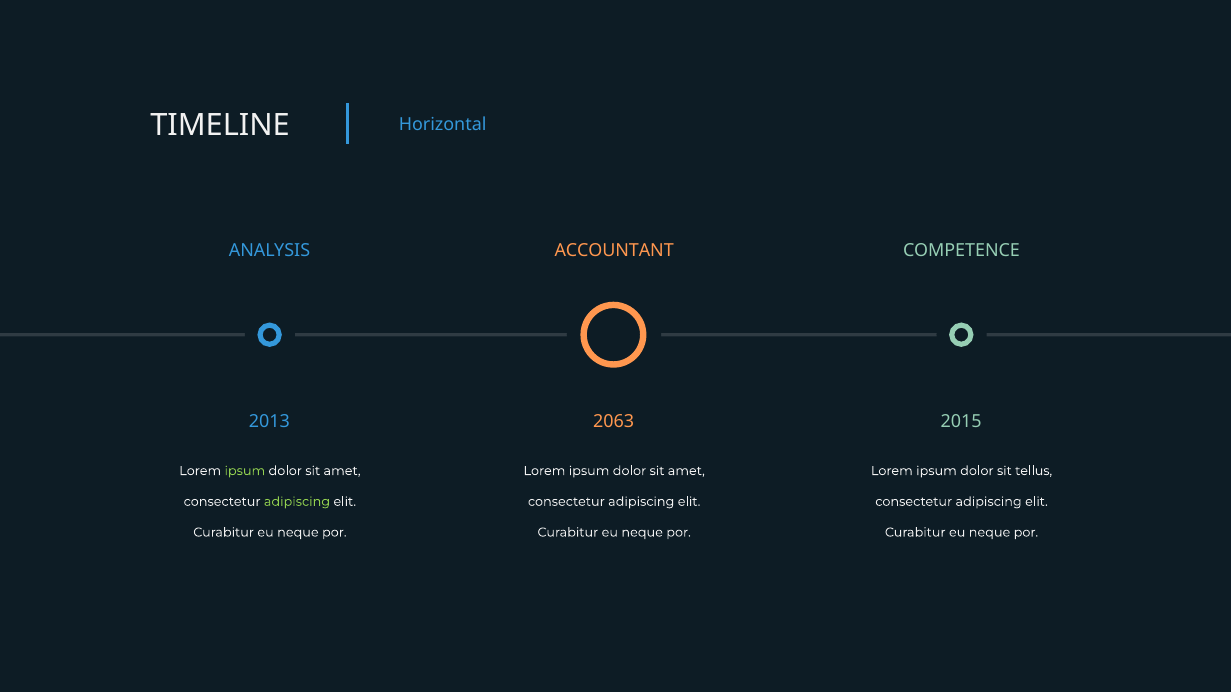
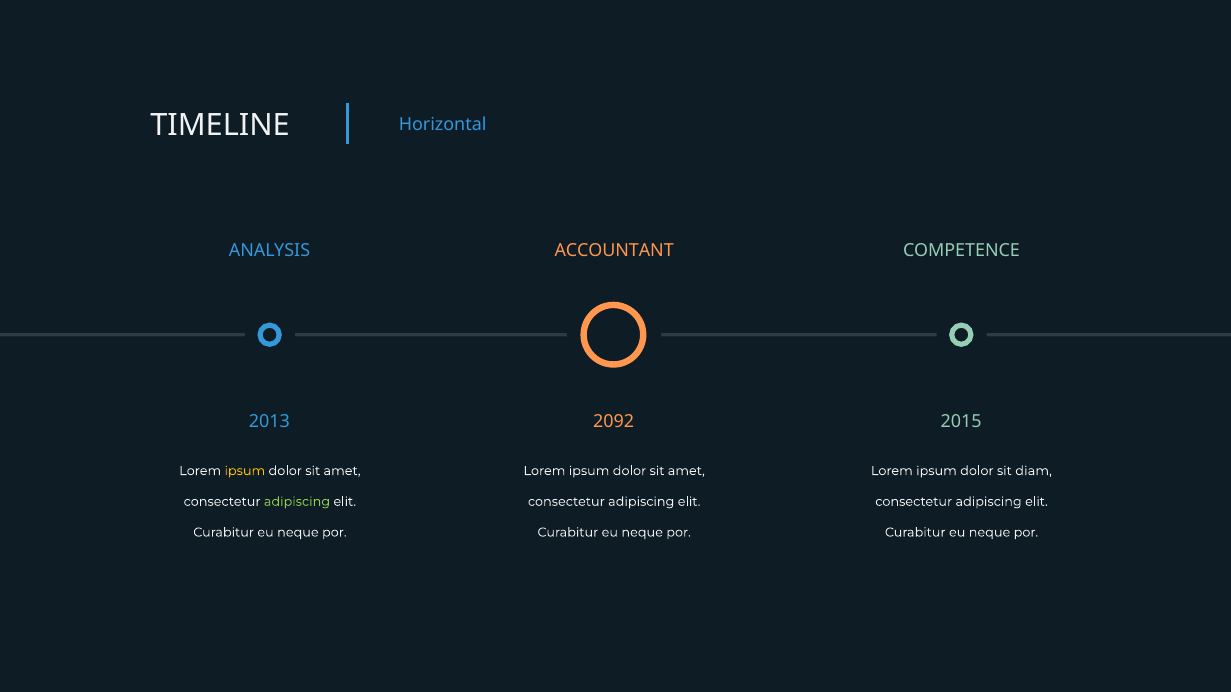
2063: 2063 -> 2092 (614, 421)
ipsum colour: light green -> yellow (245, 471)
tellus: tellus -> diam (1034, 471)
